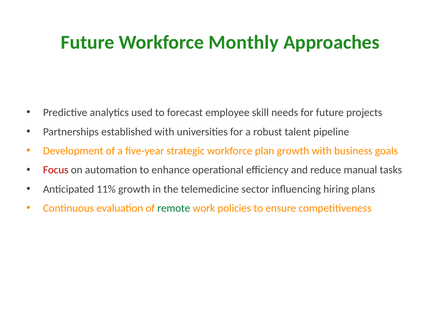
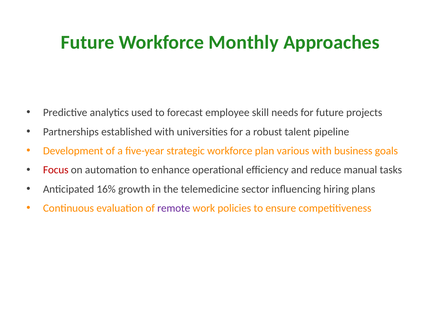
plan growth: growth -> various (293, 151)
11%: 11% -> 16% (106, 189)
remote colour: green -> purple (174, 208)
